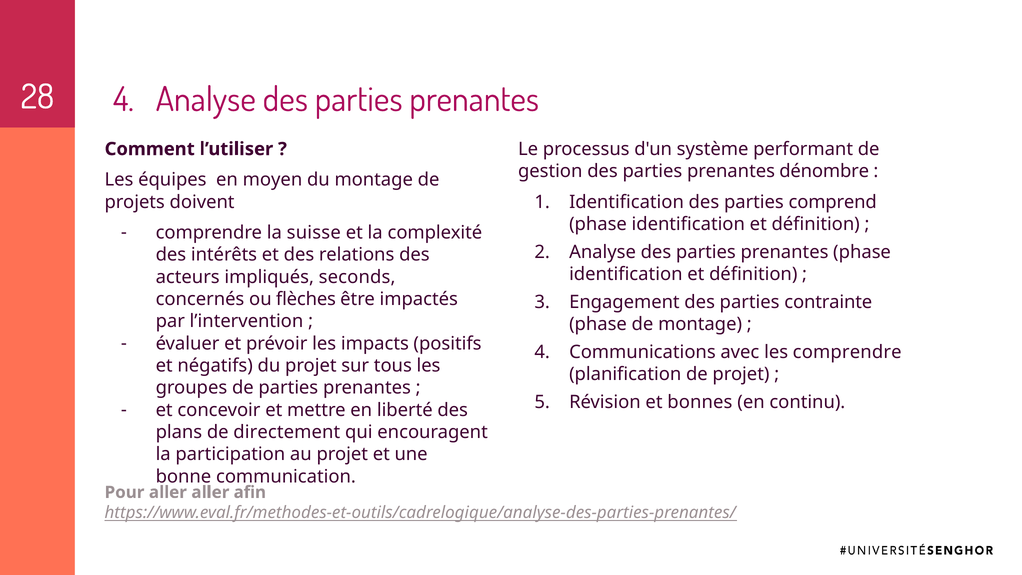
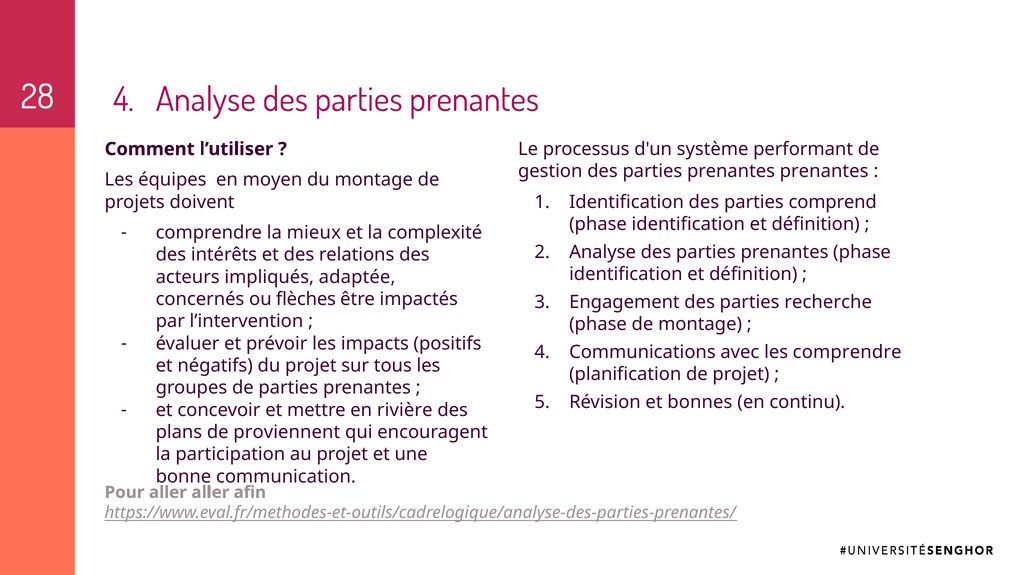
prenantes dénombre: dénombre -> prenantes (824, 171)
suisse: suisse -> mieux (314, 233)
seconds: seconds -> adaptée (357, 277)
contrainte: contrainte -> recherche (828, 302)
liberté: liberté -> rivière (405, 410)
directement: directement -> proviennent (287, 432)
